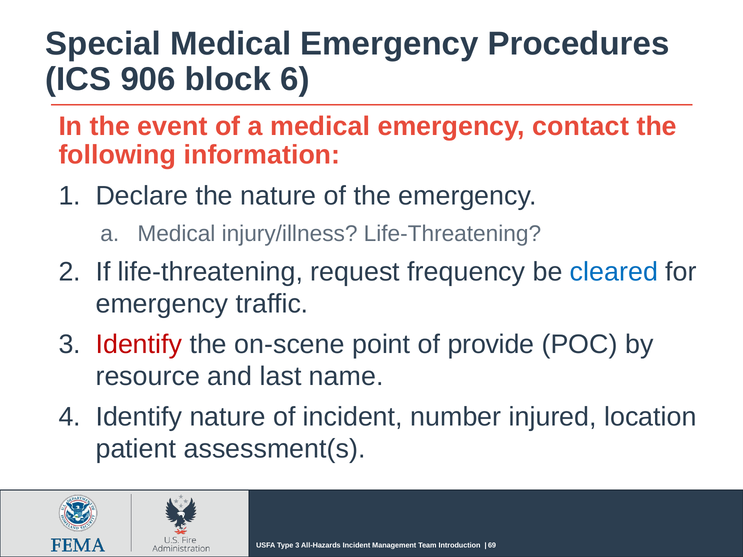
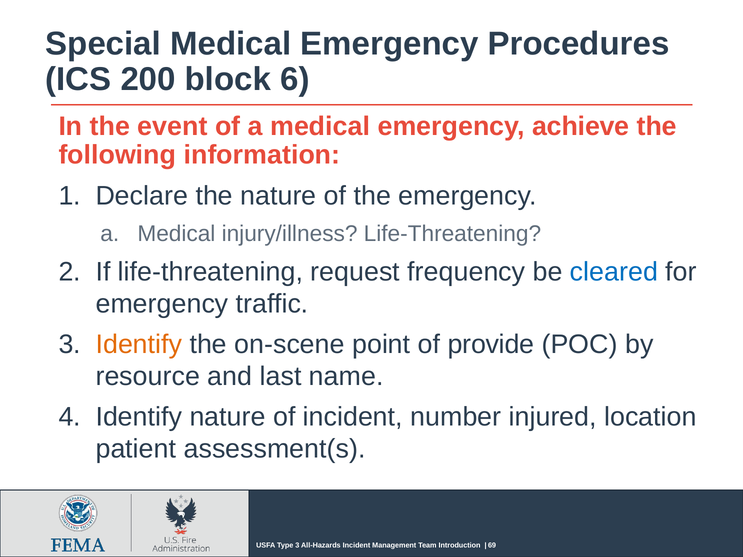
906: 906 -> 200 (148, 79)
contact: contact -> achieve (581, 126)
Identify colour: red -> orange (139, 345)
